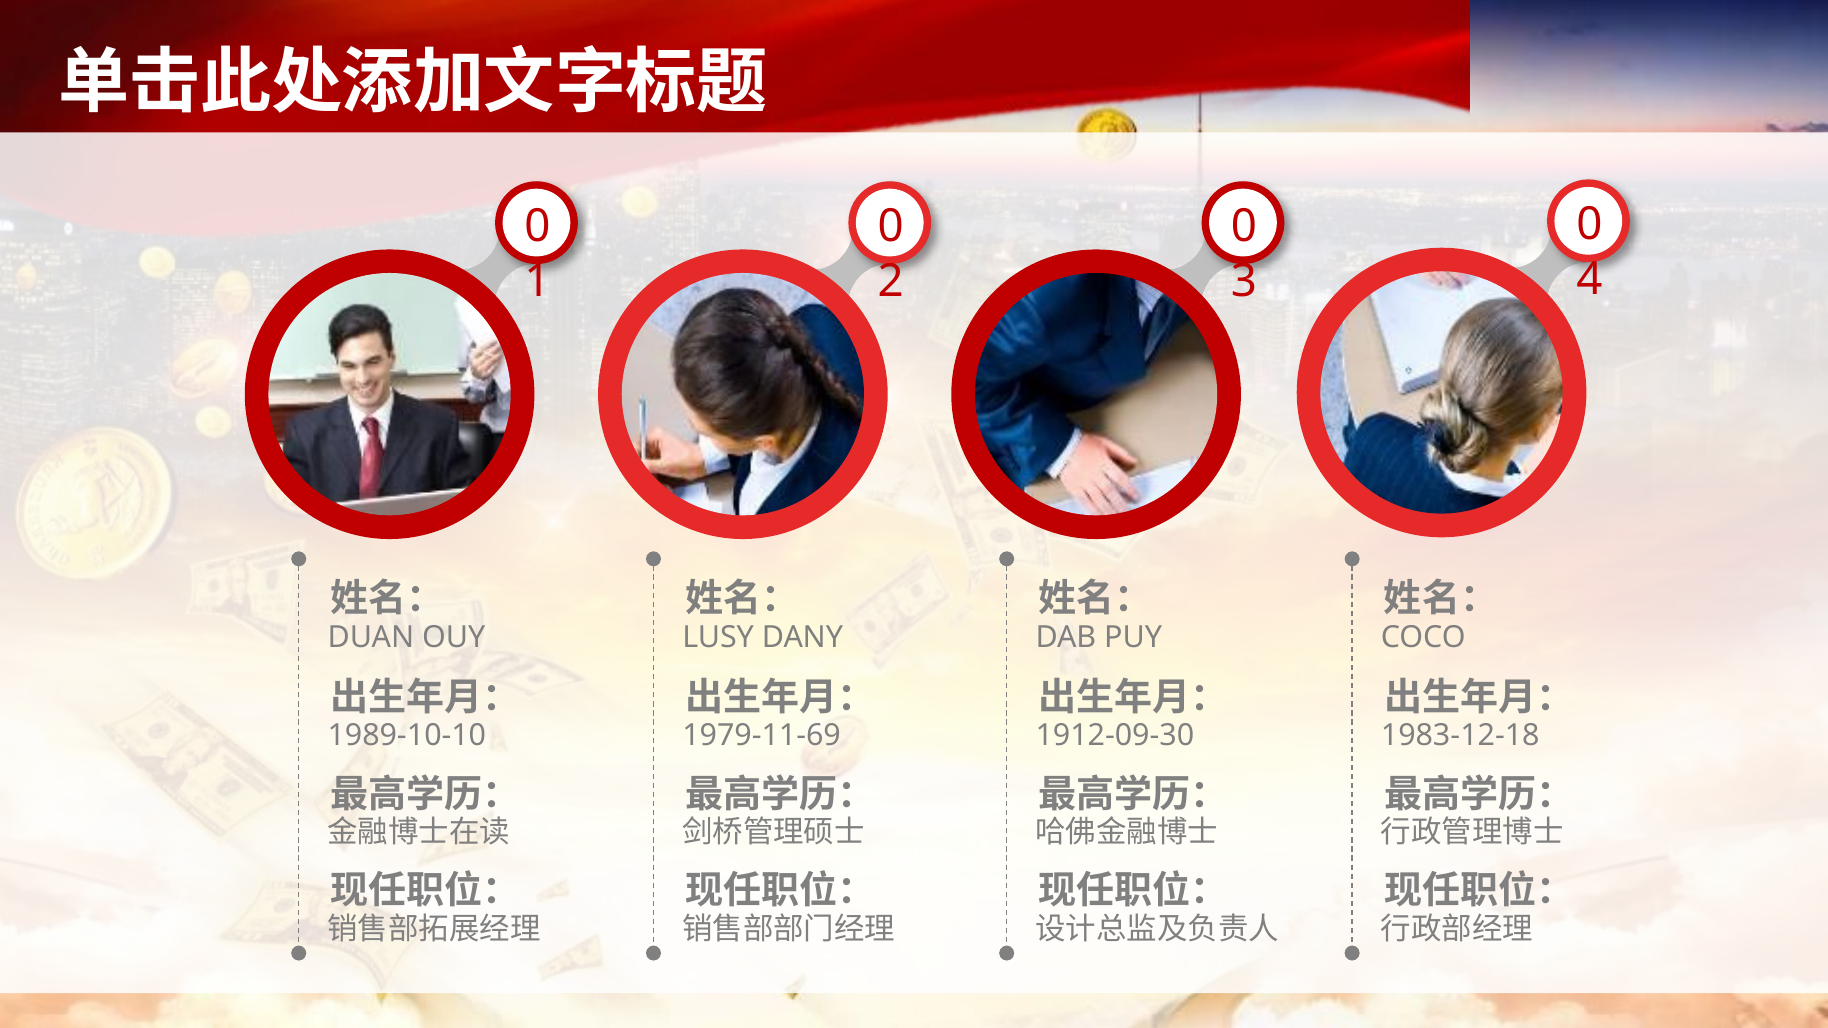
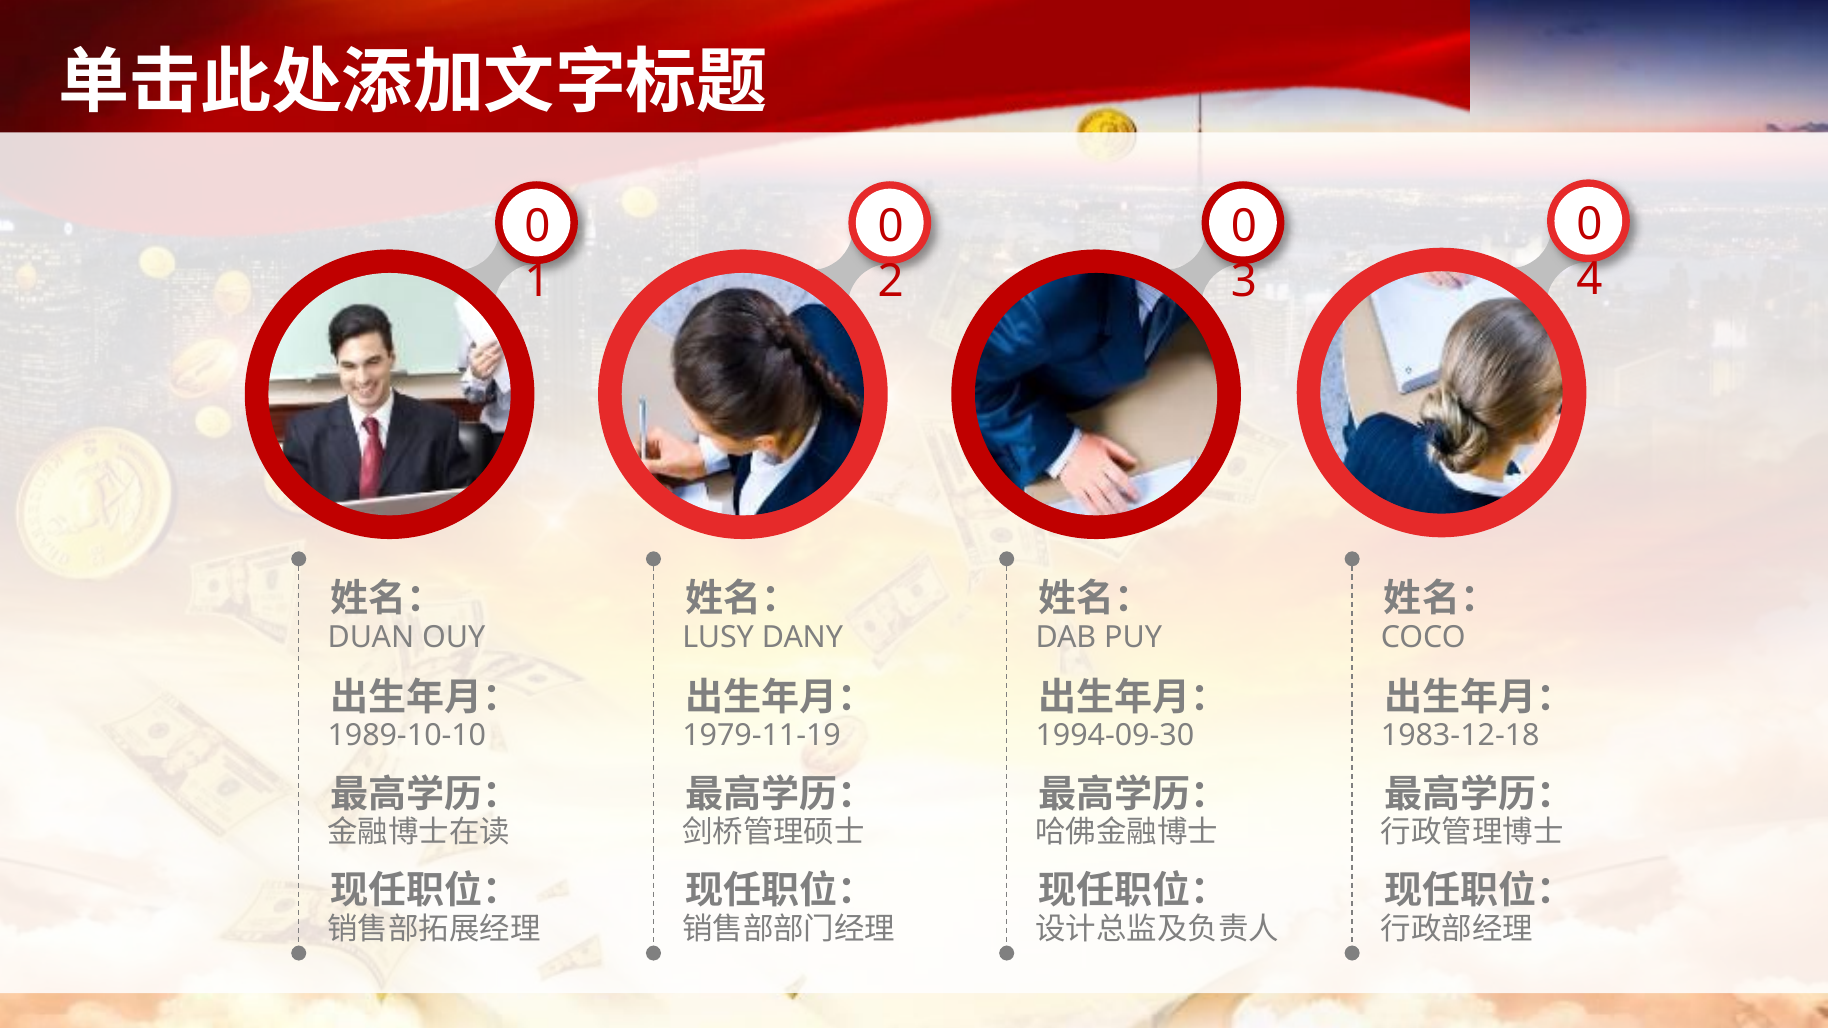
1979-11-69: 1979-11-69 -> 1979-11-19 (762, 736)
1912-09-30: 1912-09-30 -> 1994-09-30 (1115, 736)
